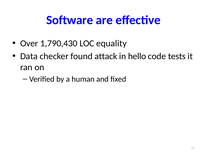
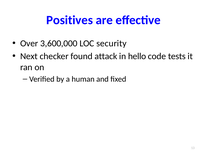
Software: Software -> Positives (70, 20)
1,790,430: 1,790,430 -> 3,600,000 (59, 43)
equality: equality -> security (111, 43)
Data: Data -> Next (29, 56)
